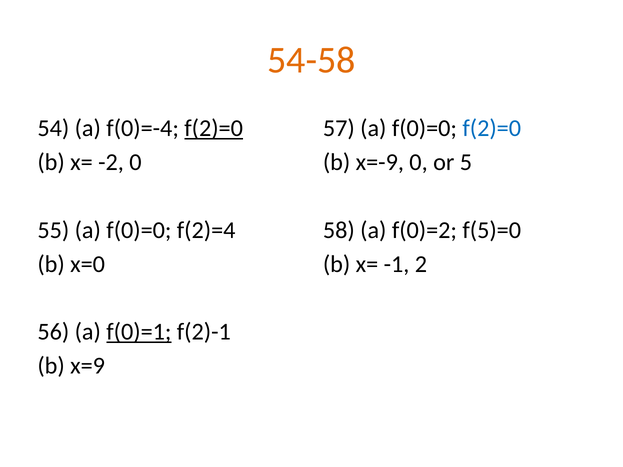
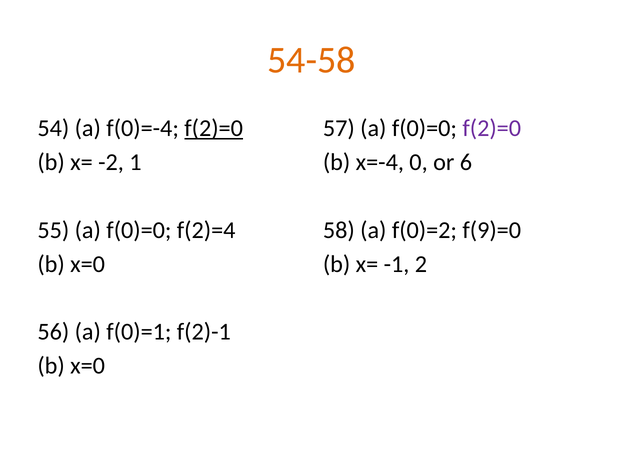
f(2)=0 colour: blue -> purple (492, 128)
-2 0: 0 -> 1 (135, 162)
x=-9: x=-9 -> x=-4 (380, 162)
5: 5 -> 6 (466, 162)
f(5)=0: f(5)=0 -> f(9)=0 (492, 230)
f(0)=1 underline: present -> none (139, 332)
x=9: x=9 -> x=0 (88, 366)
